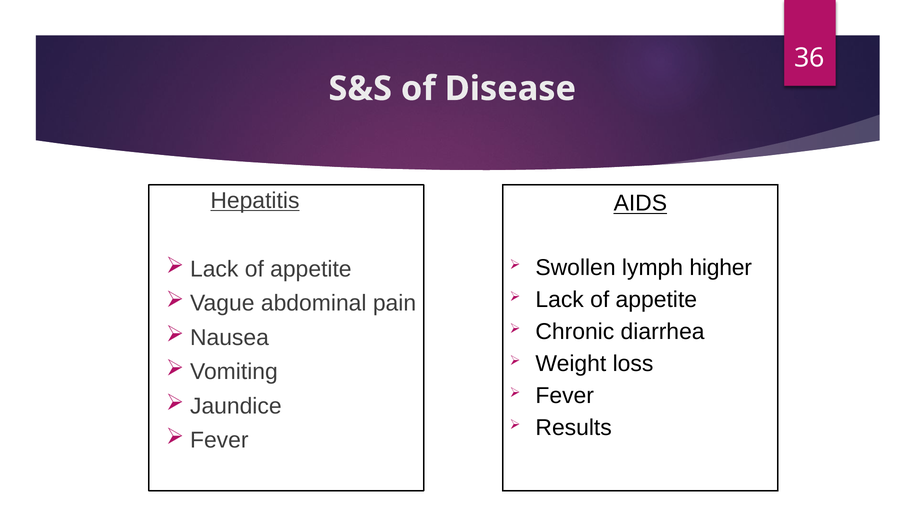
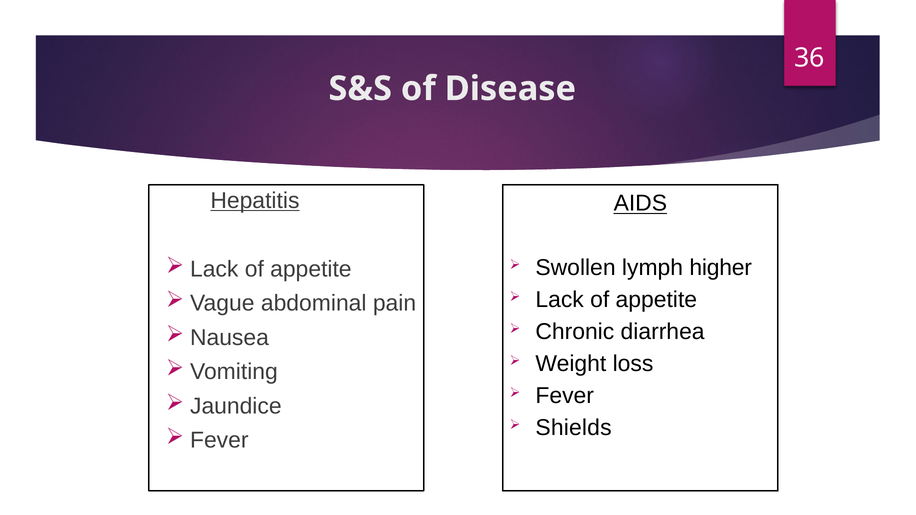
Results: Results -> Shields (574, 428)
